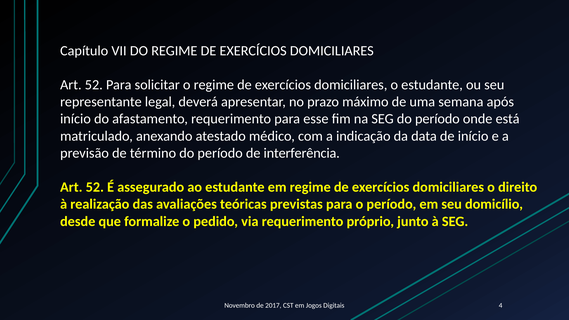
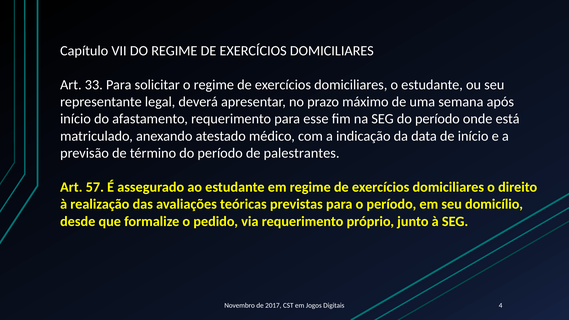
52: 52 -> 33 (94, 85)
interferência: interferência -> palestrantes (302, 153)
52: 52 -> 57 (95, 187)
